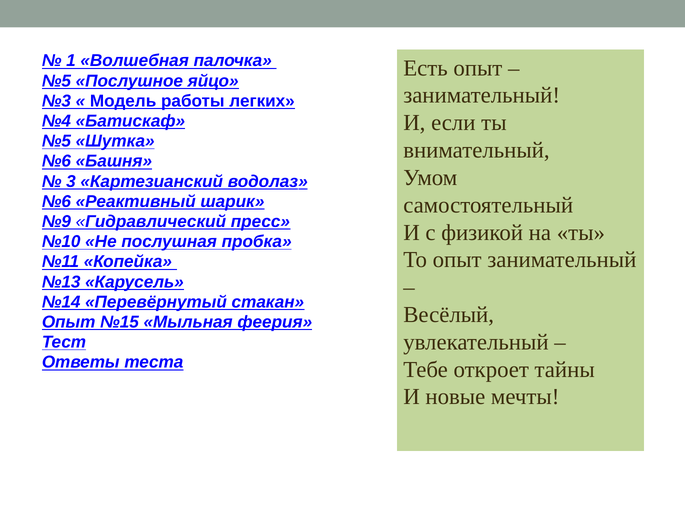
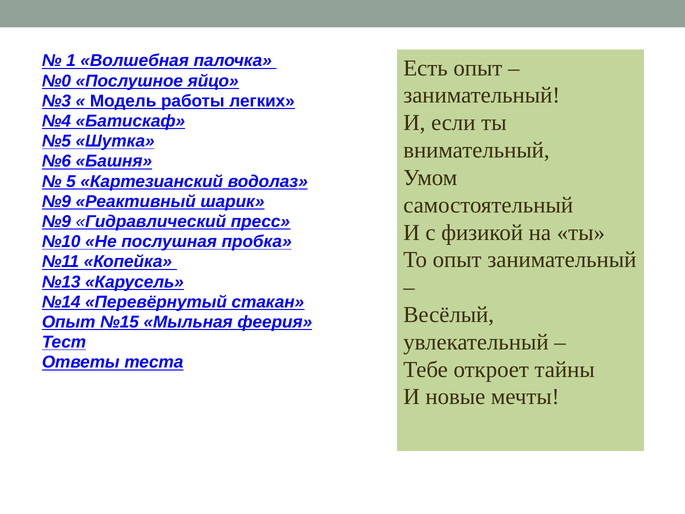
№5: №5 -> №0 (56, 81)
3: 3 -> 5 (71, 181)
№6: №6 -> №9 (56, 201)
